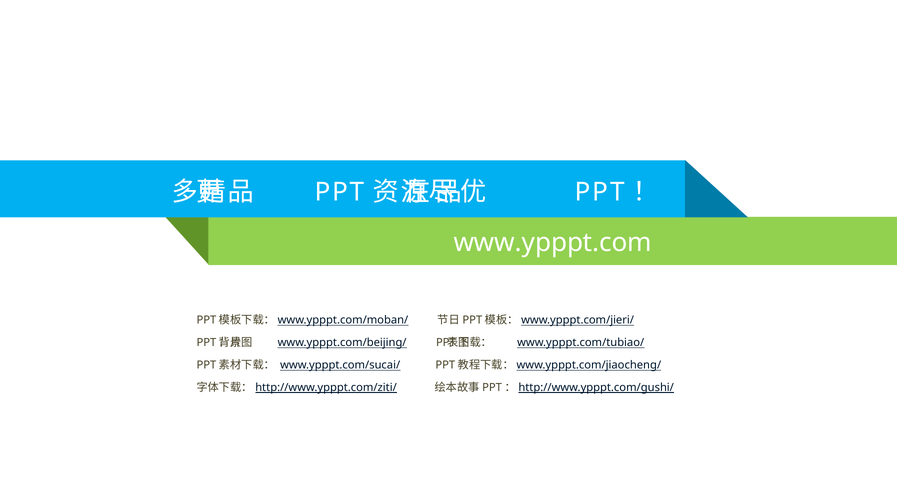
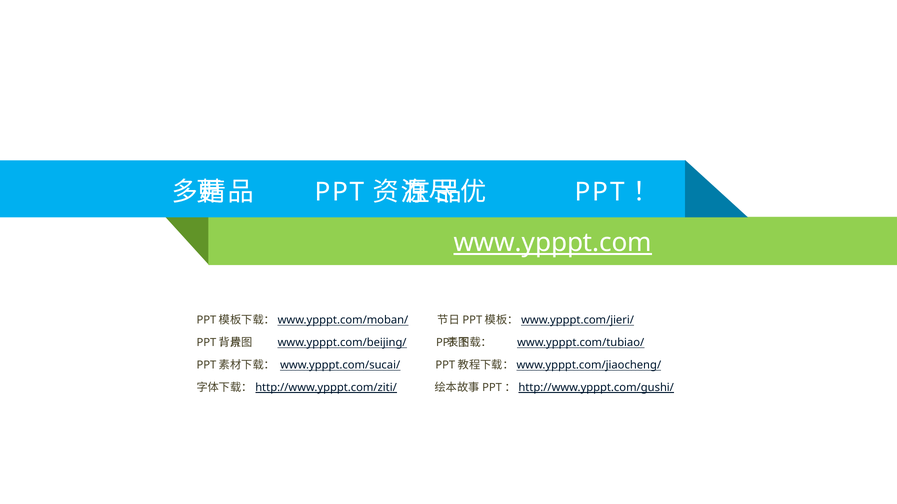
www.ypppt.com underline: none -> present (553, 243)
